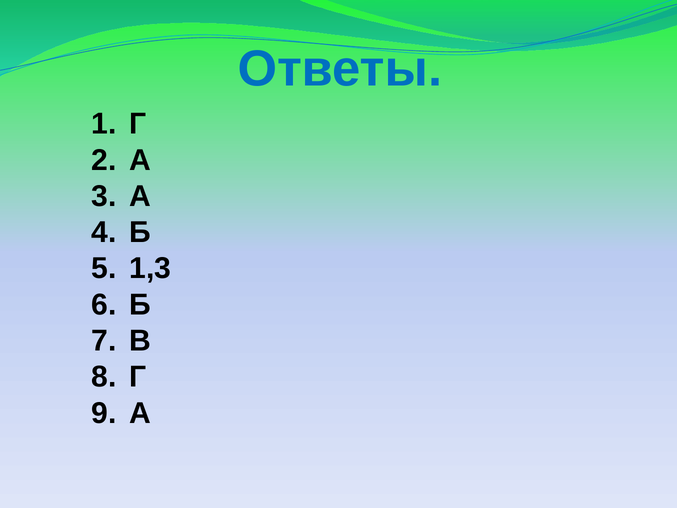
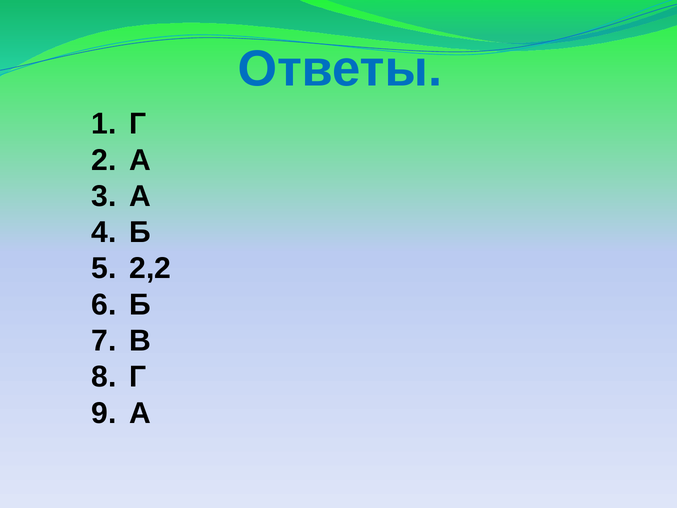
1,3: 1,3 -> 2,2 (150, 268)
